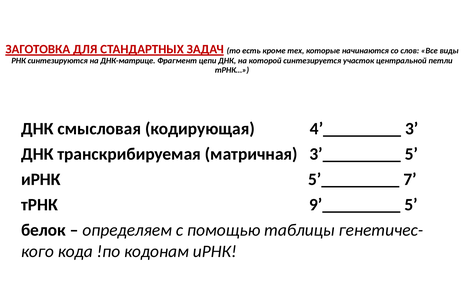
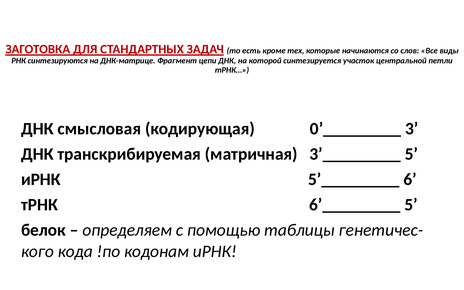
4’_________: 4’_________ -> 0’_________ (356, 129)
7: 7 -> 6 (410, 180)
9’_________: 9’_________ -> 6’_________ (355, 205)
